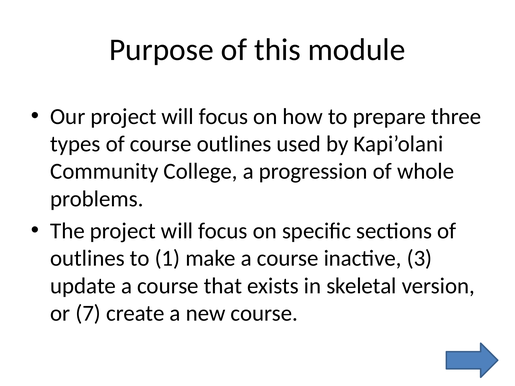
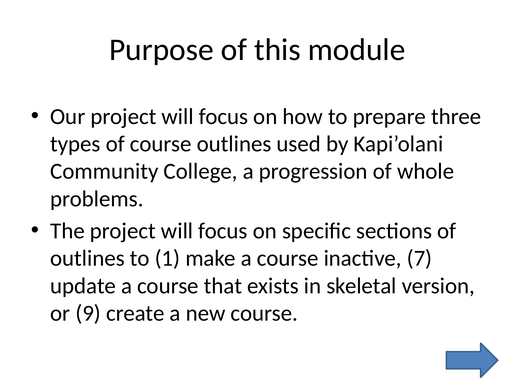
3: 3 -> 7 (419, 259)
7: 7 -> 9 (88, 314)
